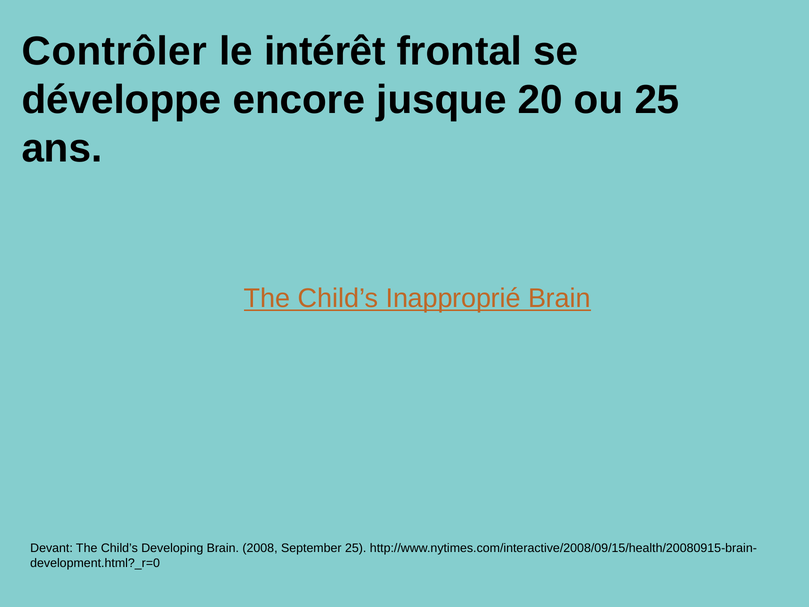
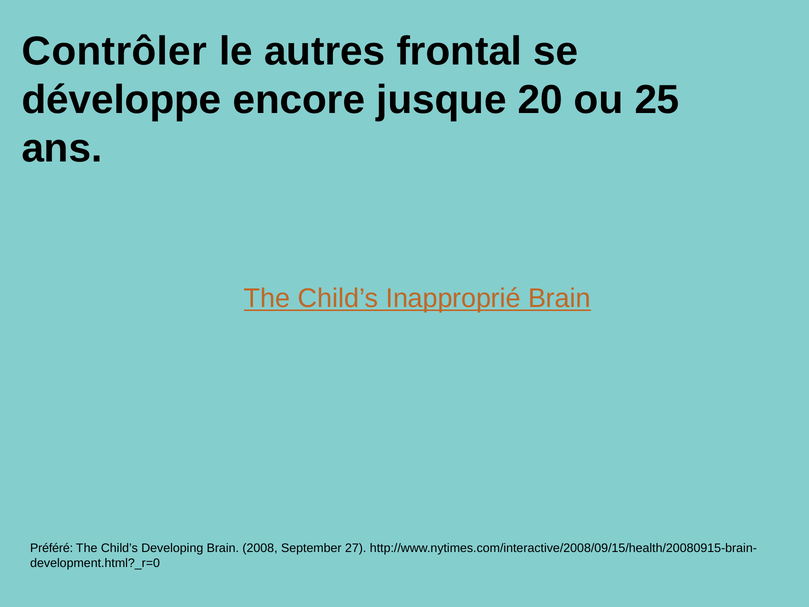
intérêt: intérêt -> autres (325, 51)
Devant: Devant -> Préféré (52, 548)
September 25: 25 -> 27 (356, 548)
